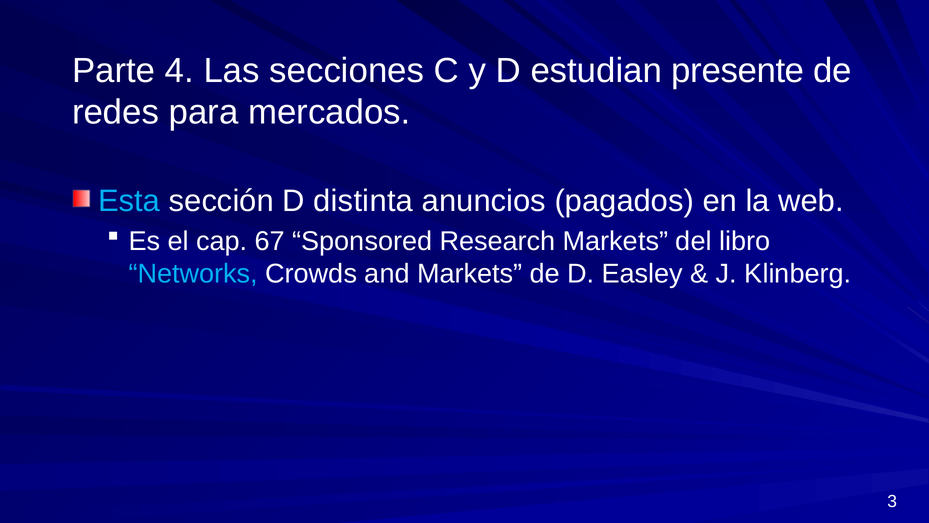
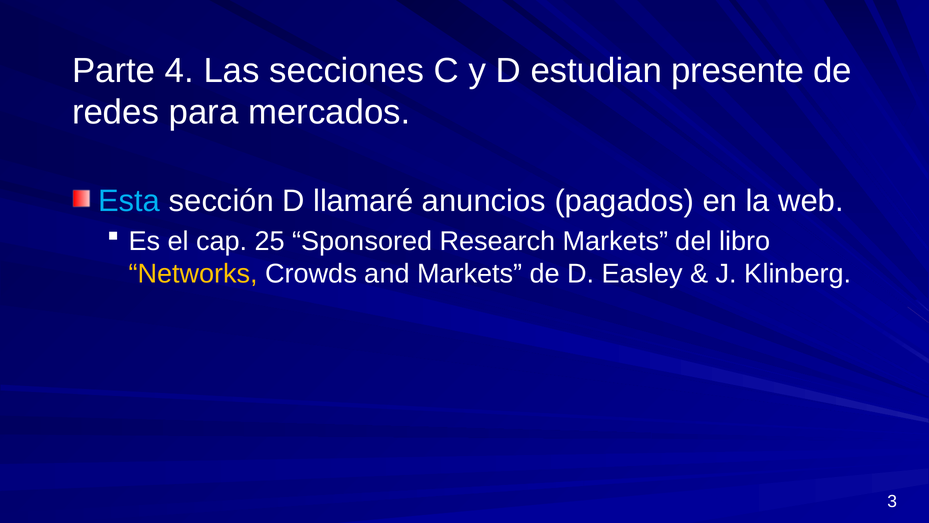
distinta: distinta -> llamaré (363, 201)
67: 67 -> 25 (270, 241)
Networks colour: light blue -> yellow (193, 274)
